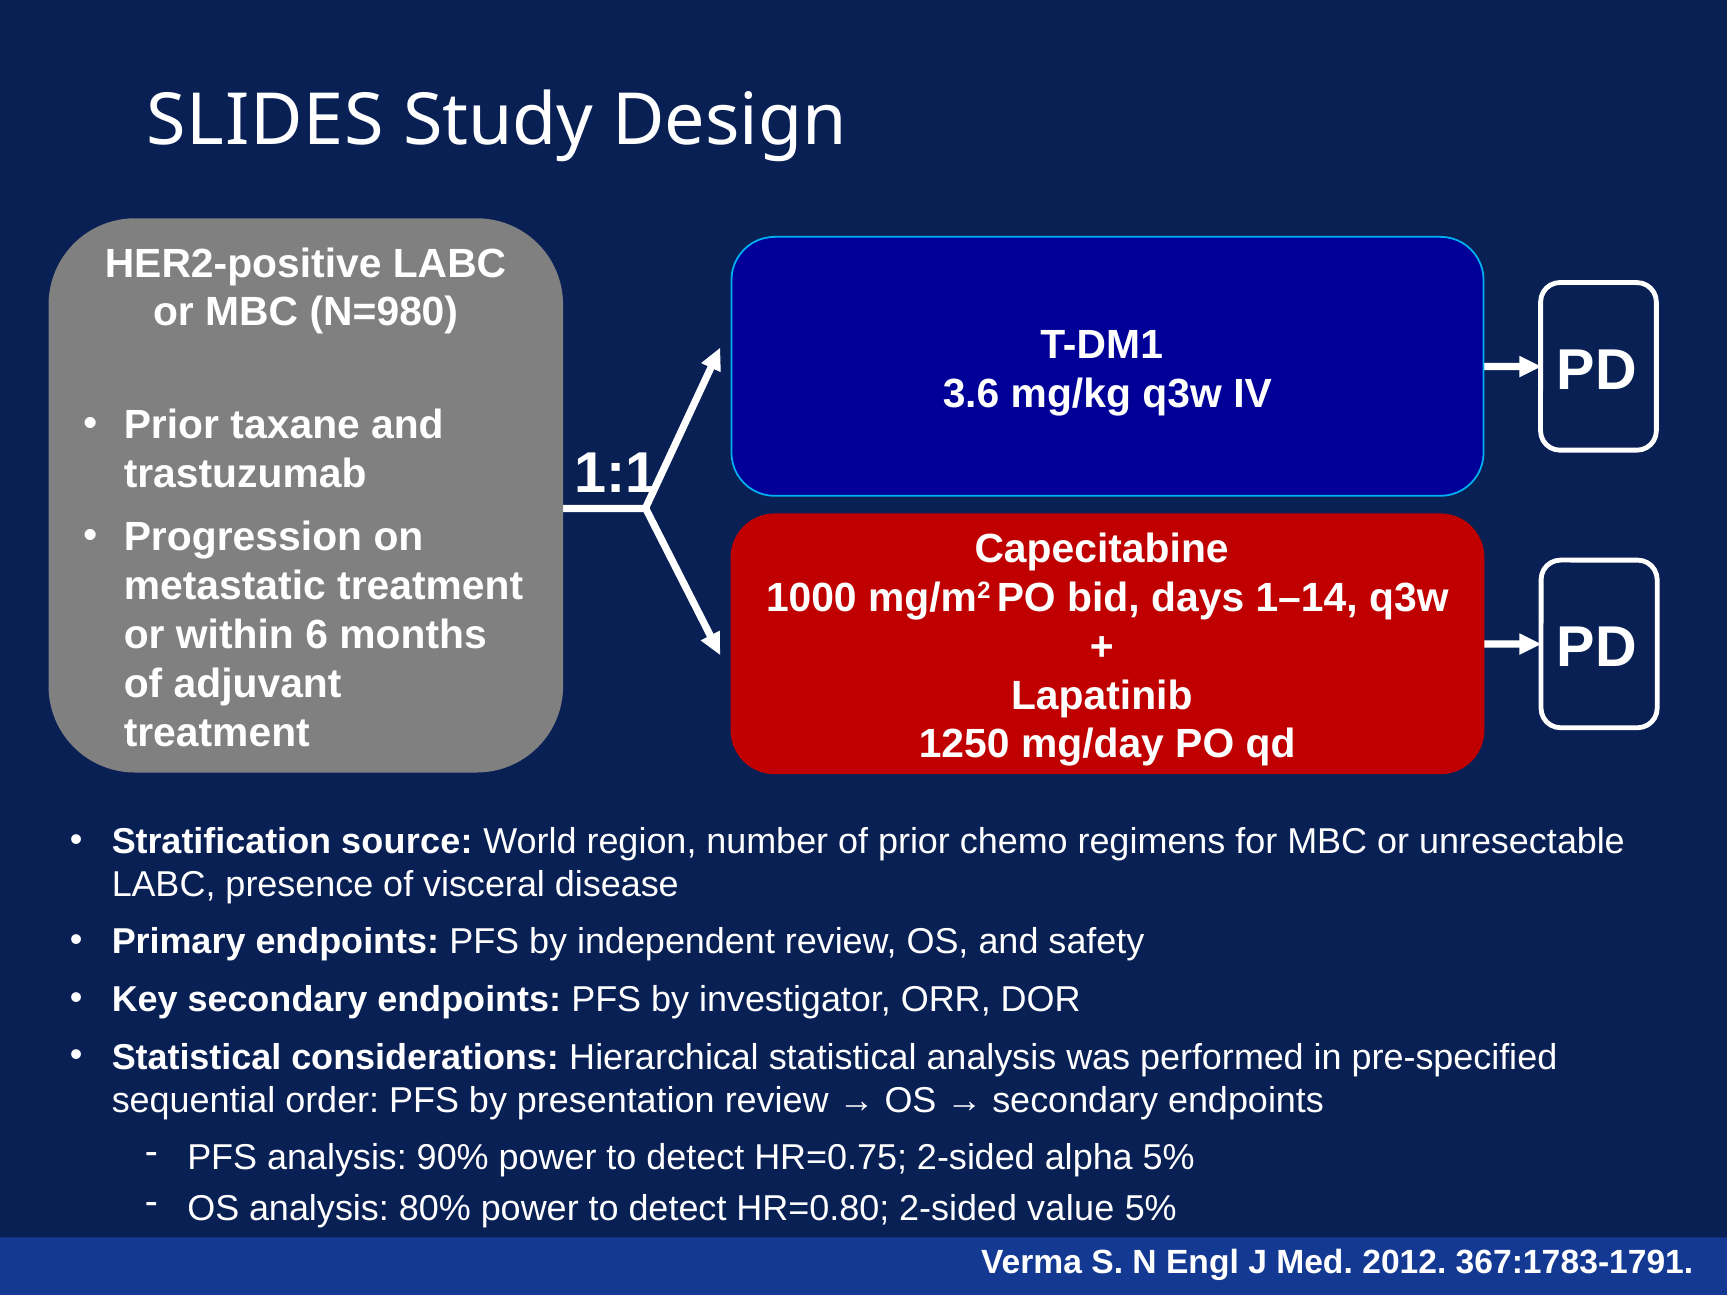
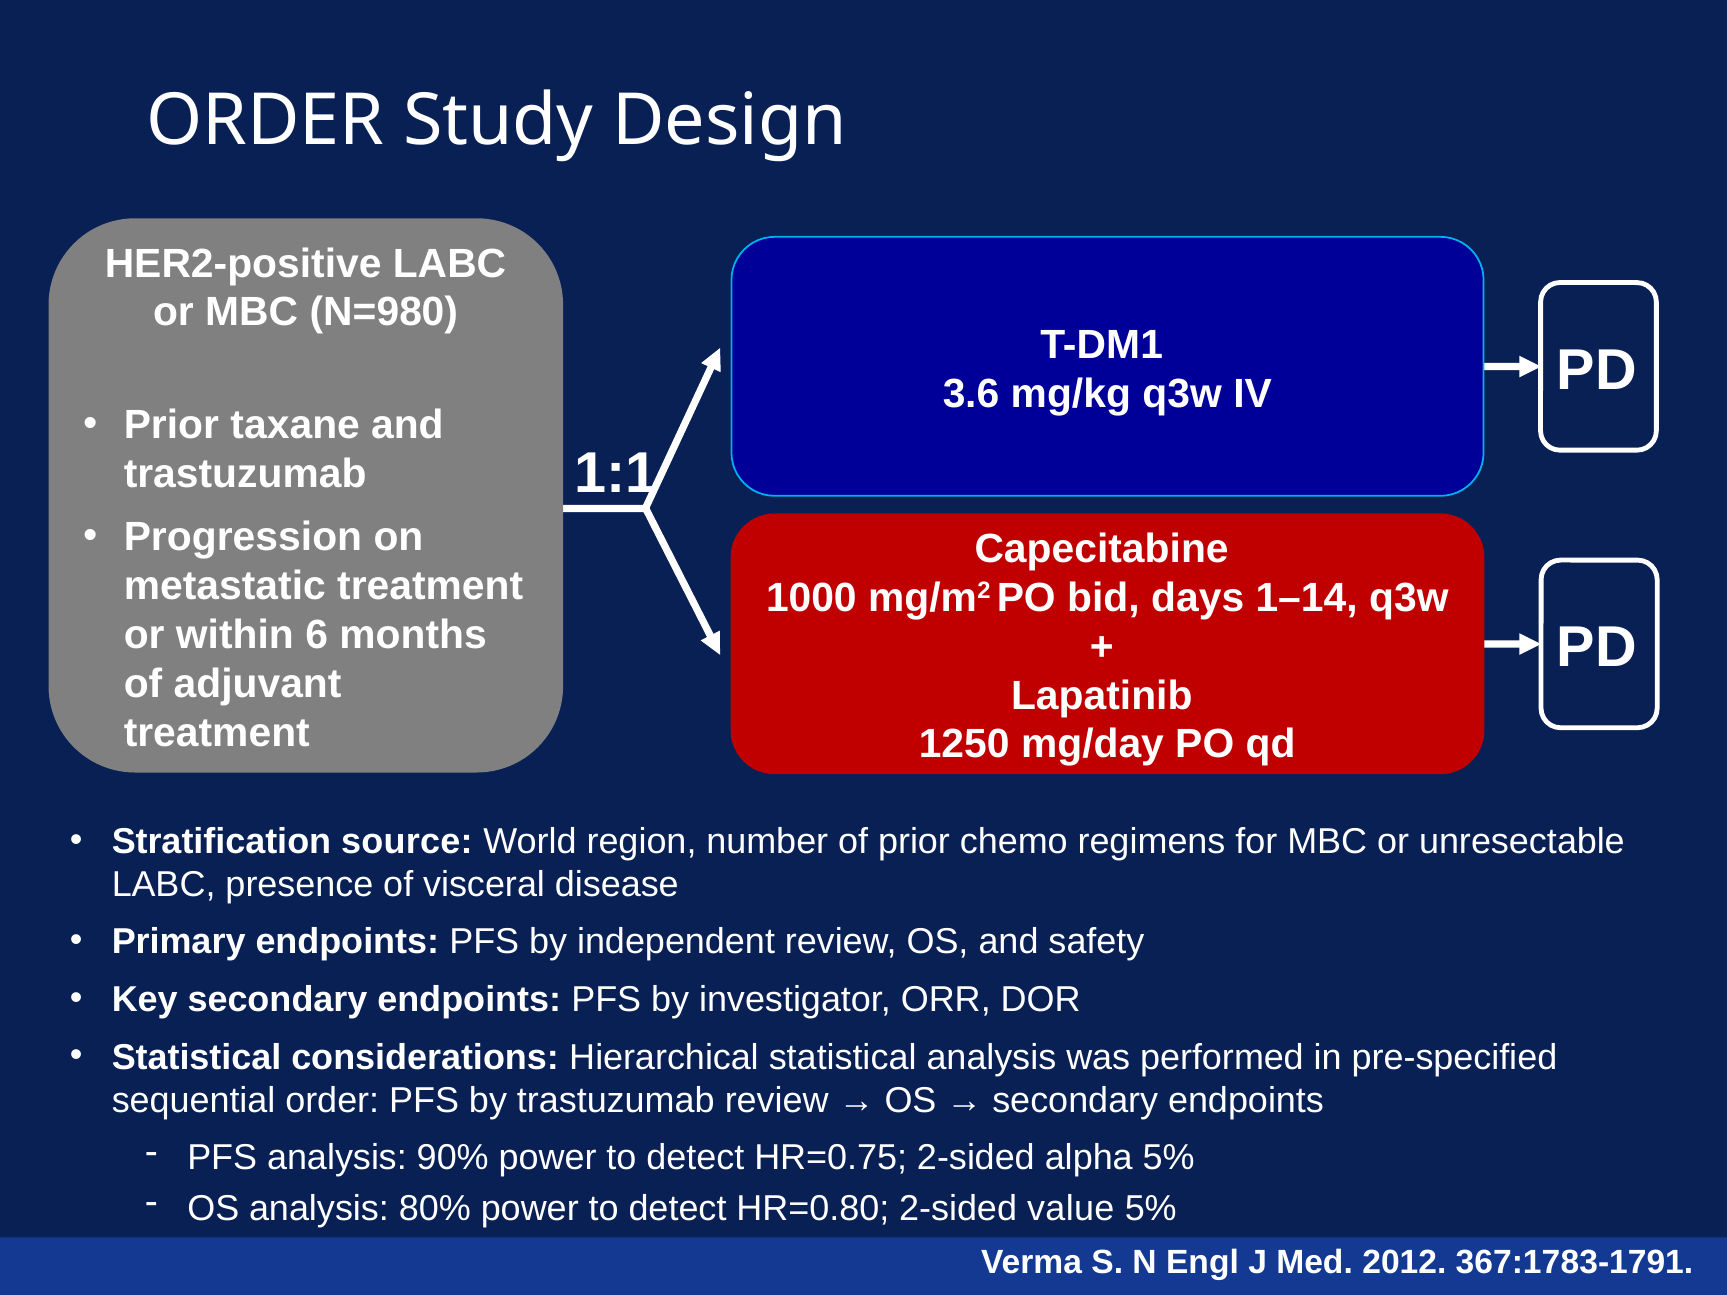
SLIDES: SLIDES -> ORDER (266, 121)
by presentation: presentation -> trastuzumab (616, 1101)
